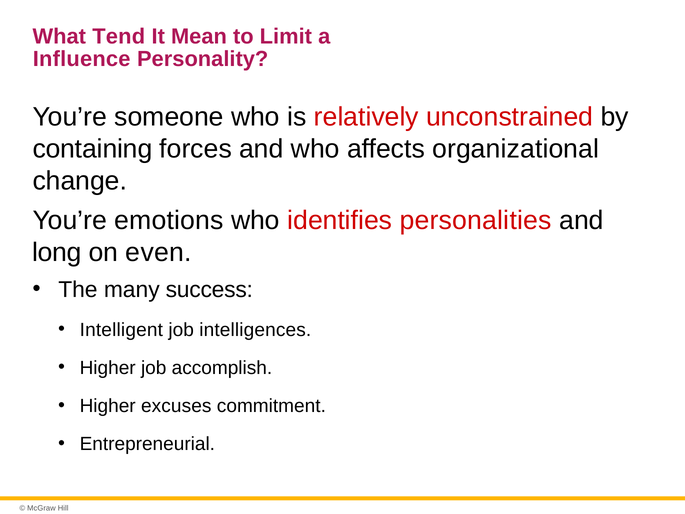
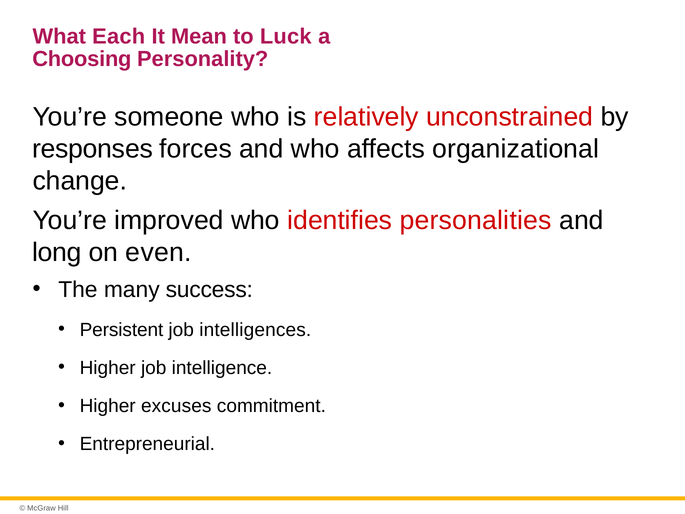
Tend: Tend -> Each (119, 37)
Limit: Limit -> Luck (286, 37)
Influence: Influence -> Choosing (82, 59)
containing: containing -> responses (93, 149)
emotions: emotions -> improved (169, 220)
Intelligent: Intelligent -> Persistent (121, 330)
accomplish: accomplish -> intelligence (222, 368)
